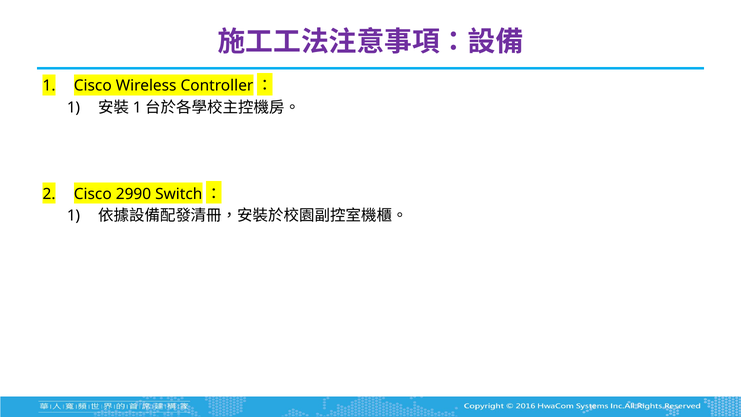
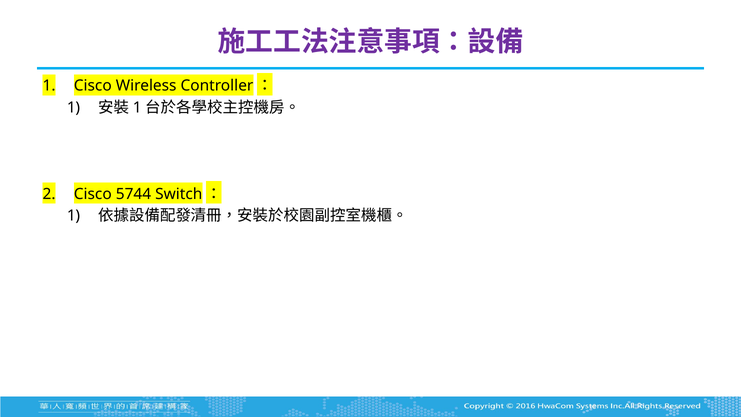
2990: 2990 -> 5744 (133, 194)
